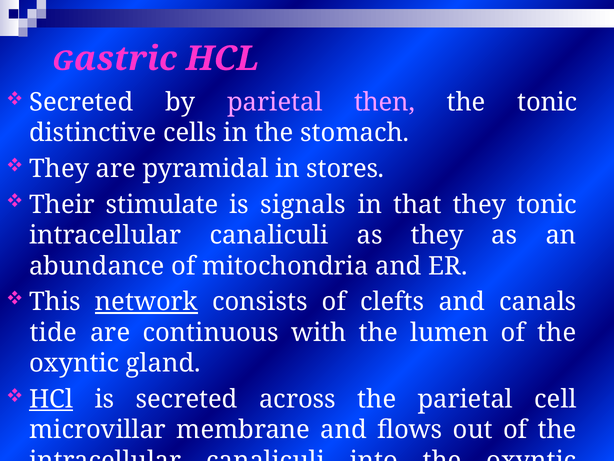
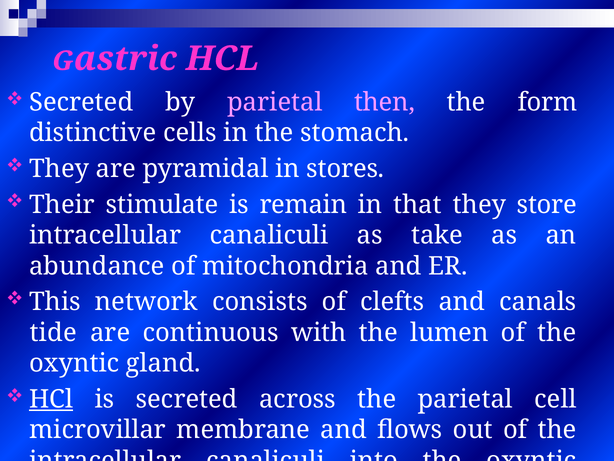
the tonic: tonic -> form (547, 102)
signals: signals -> remain (303, 204)
they tonic: tonic -> store (547, 204)
as they: they -> take (437, 235)
network underline: present -> none (146, 302)
